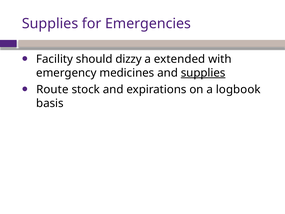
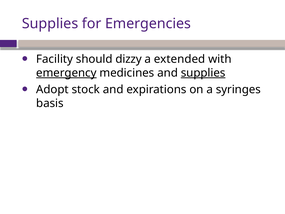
emergency underline: none -> present (66, 73)
Route: Route -> Adopt (52, 89)
logbook: logbook -> syringes (238, 89)
